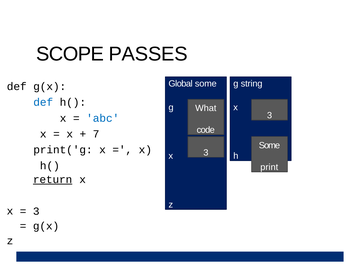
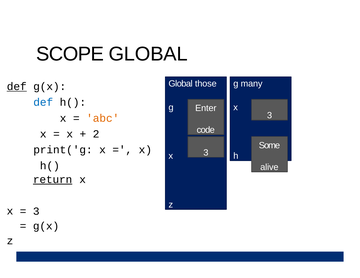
SCOPE PASSES: PASSES -> GLOBAL (148, 54)
string: string -> many (252, 84)
Global some: some -> those (206, 84)
def underline: none -> present (17, 87)
What: What -> Enter (206, 108)
abc colour: blue -> orange (103, 118)
7: 7 -> 2 (96, 134)
print: print -> alive (269, 167)
